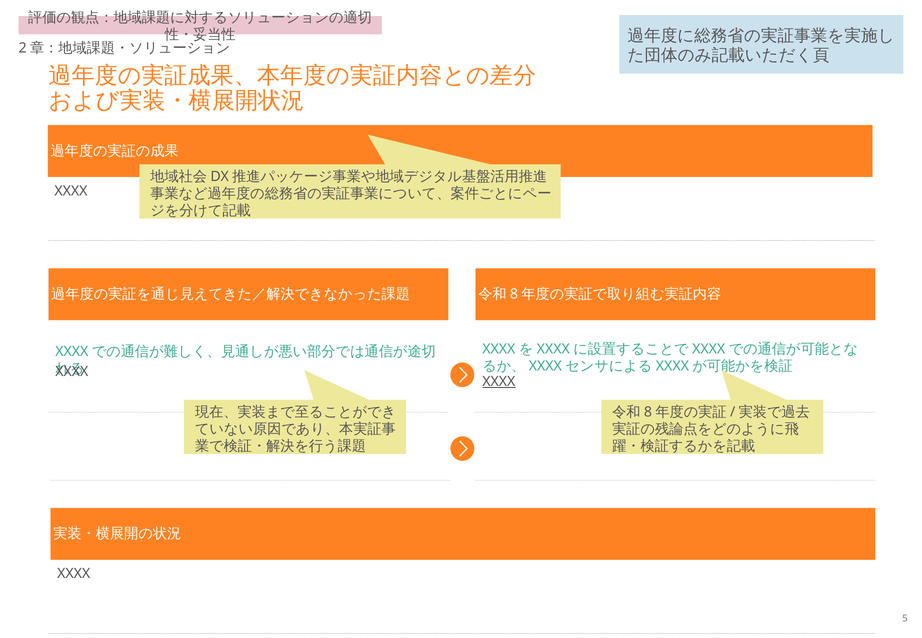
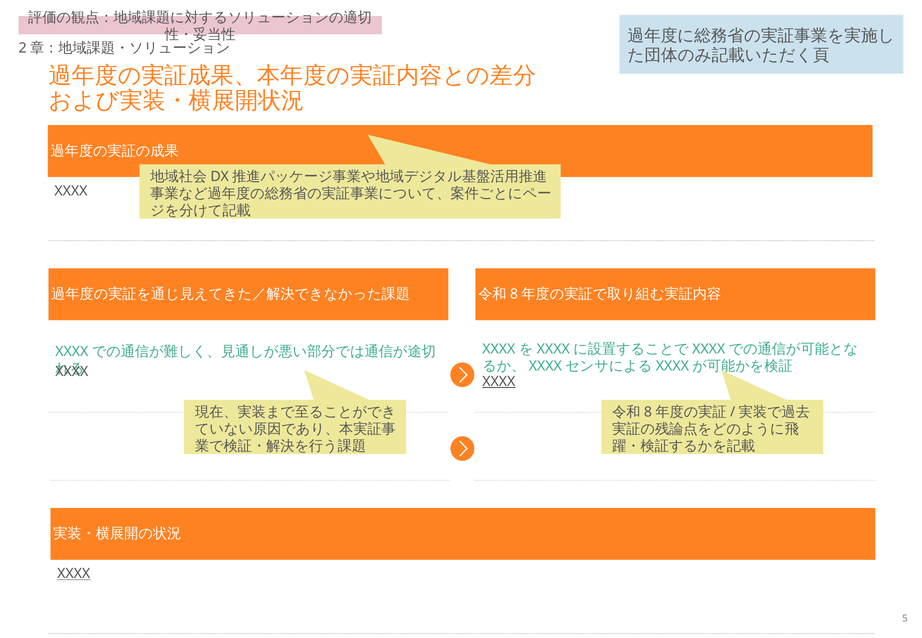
XXXX underline: none -> present (74, 574)
